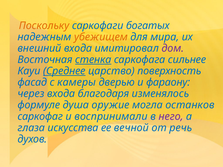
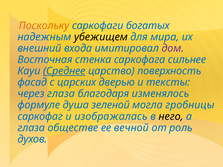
убежищем colour: orange -> black (101, 37)
стенка underline: present -> none (93, 60)
камеры: камеры -> царских (77, 82)
фараону: фараону -> тексты (168, 82)
через входа: входа -> глаза (61, 94)
оружие: оружие -> зеленой (111, 105)
останков: останков -> гробницы (190, 105)
воспринимали: воспринимали -> изображалась (111, 117)
нeгo colour: purple -> black (171, 117)
искусства: искусства -> обществе (73, 128)
речь: речь -> роль (181, 128)
